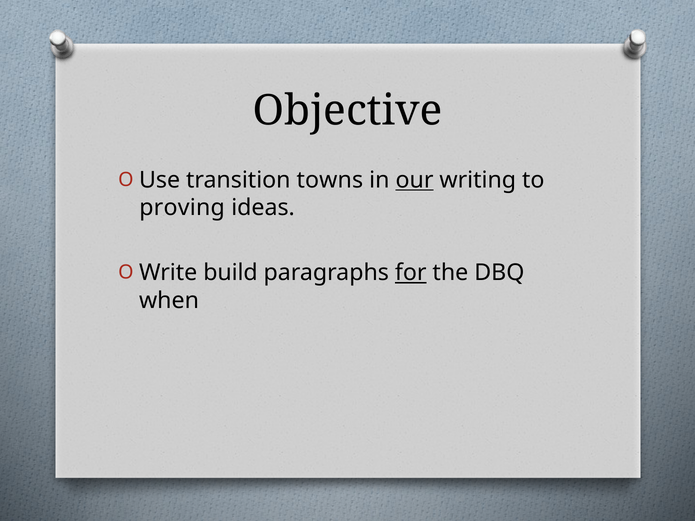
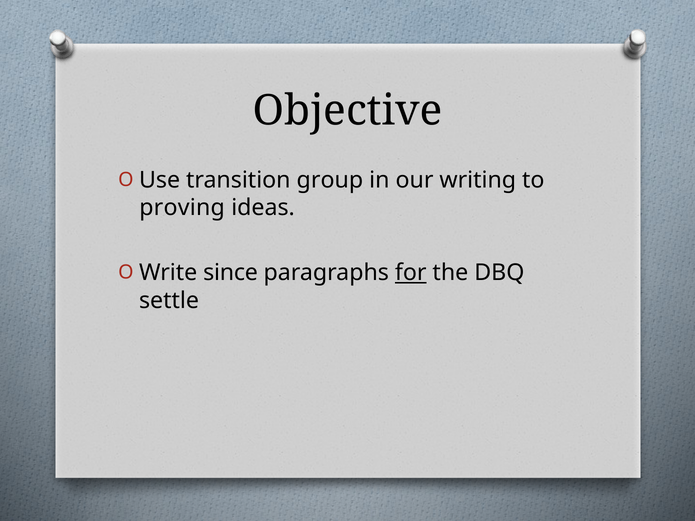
towns: towns -> group (330, 180)
our underline: present -> none (415, 180)
build: build -> since (231, 273)
when: when -> settle (169, 301)
